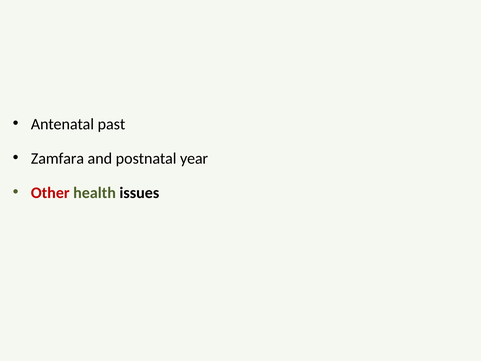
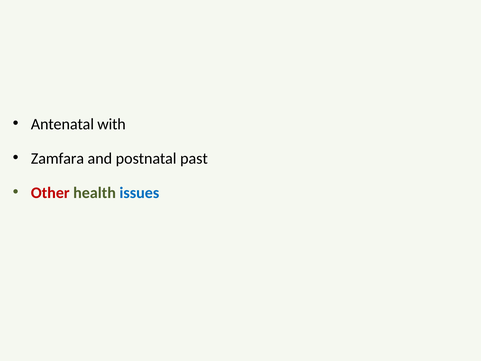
past: past -> with (112, 124)
year: year -> past (194, 158)
issues colour: black -> blue (139, 193)
